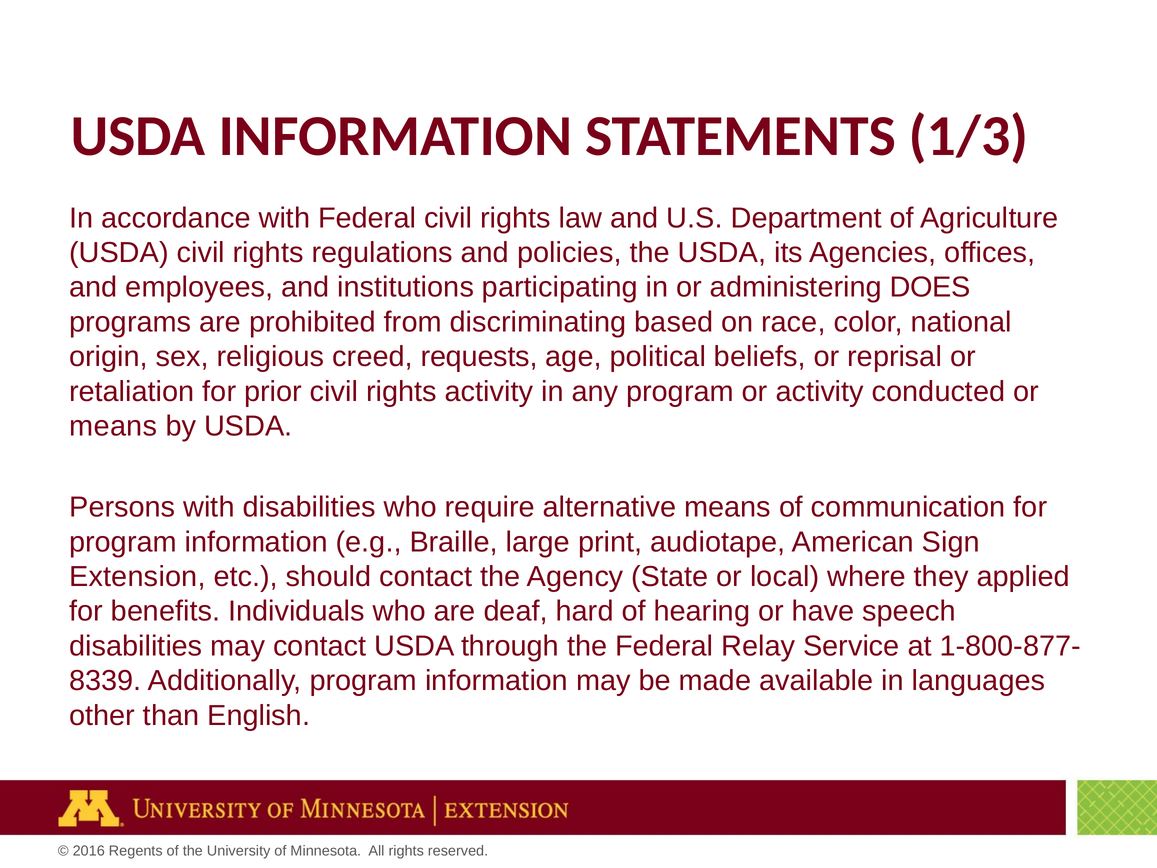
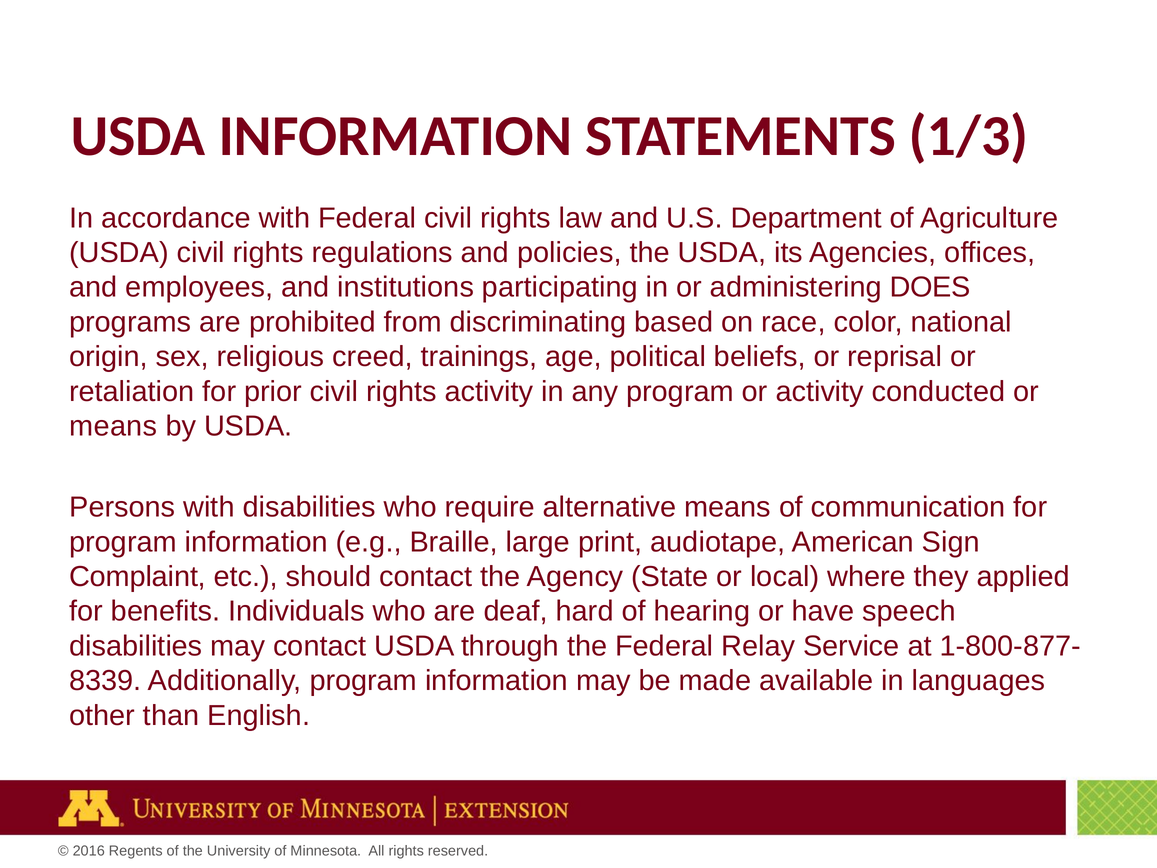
requests: requests -> trainings (479, 357)
Extension: Extension -> Complaint (138, 577)
